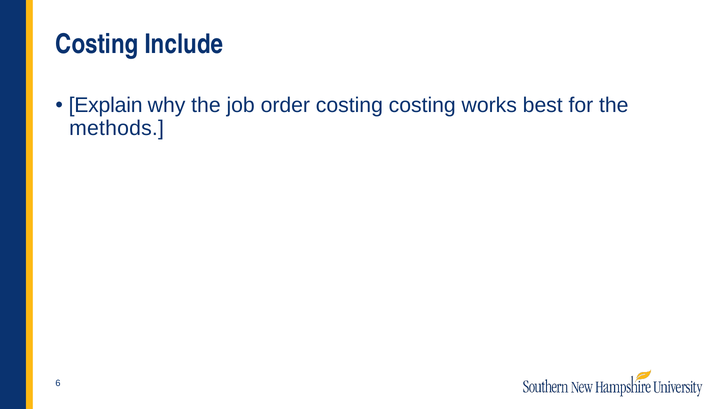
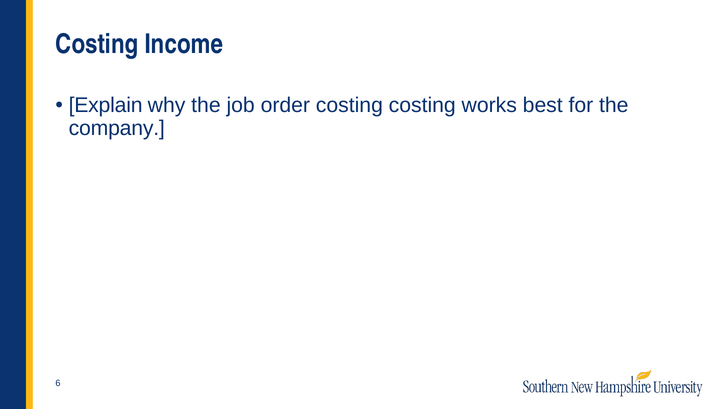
Include: Include -> Income (184, 44)
methods: methods -> company (117, 128)
